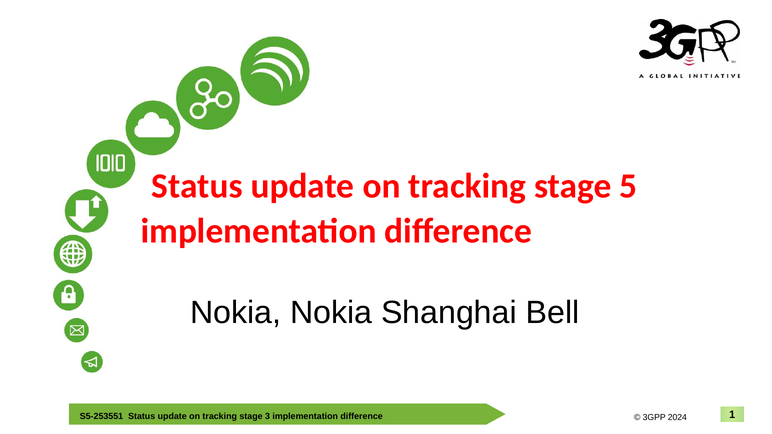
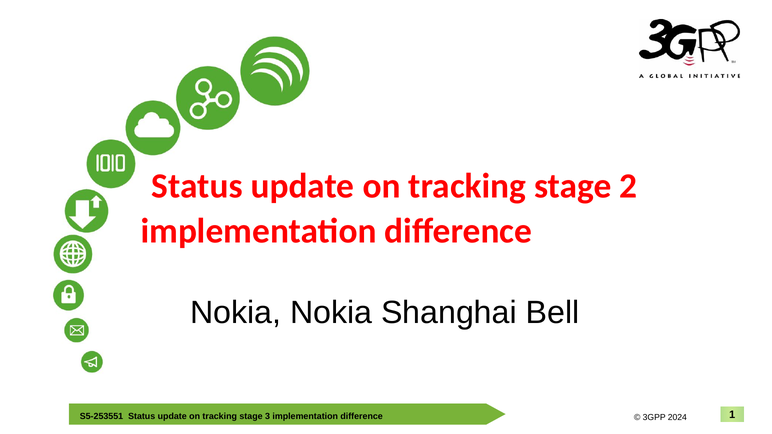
5: 5 -> 2 (628, 186)
